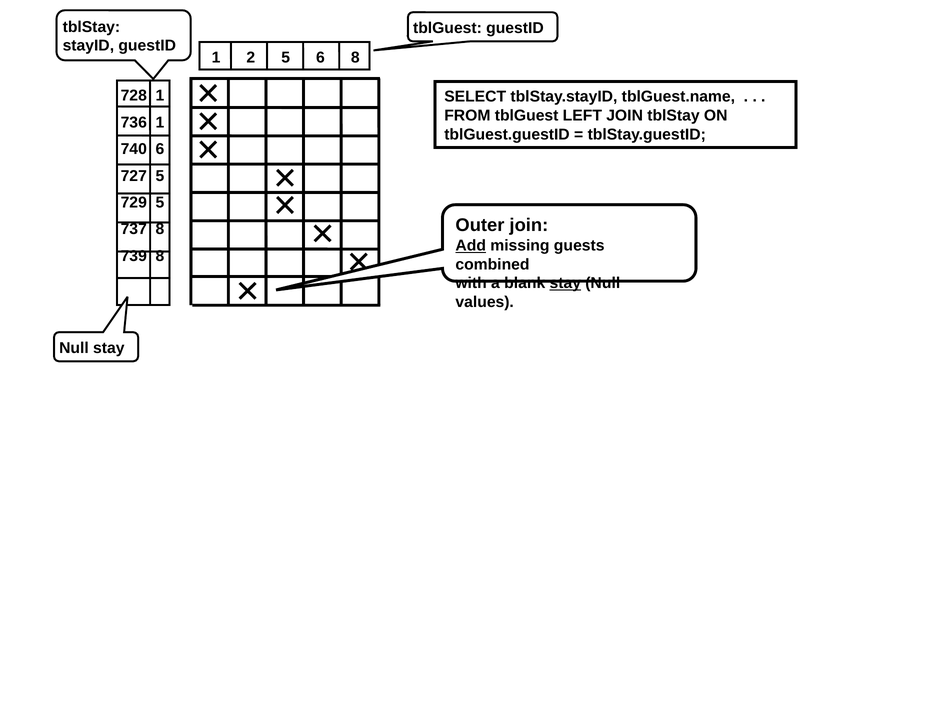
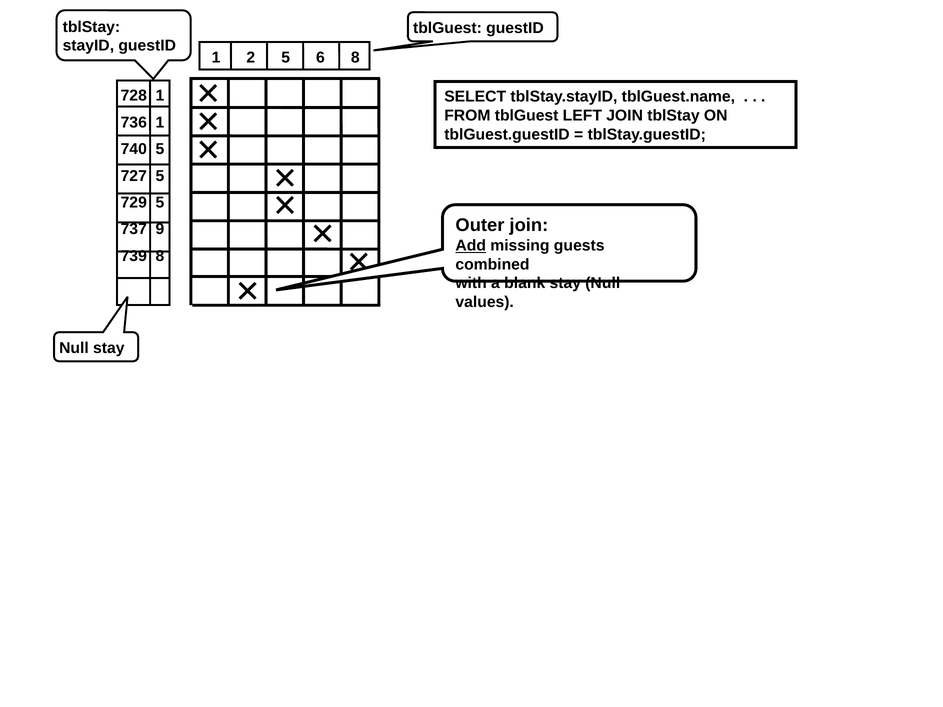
740 6: 6 -> 5 (160, 149)
737 8: 8 -> 9 (160, 229)
stay underline: present -> none (565, 283)
